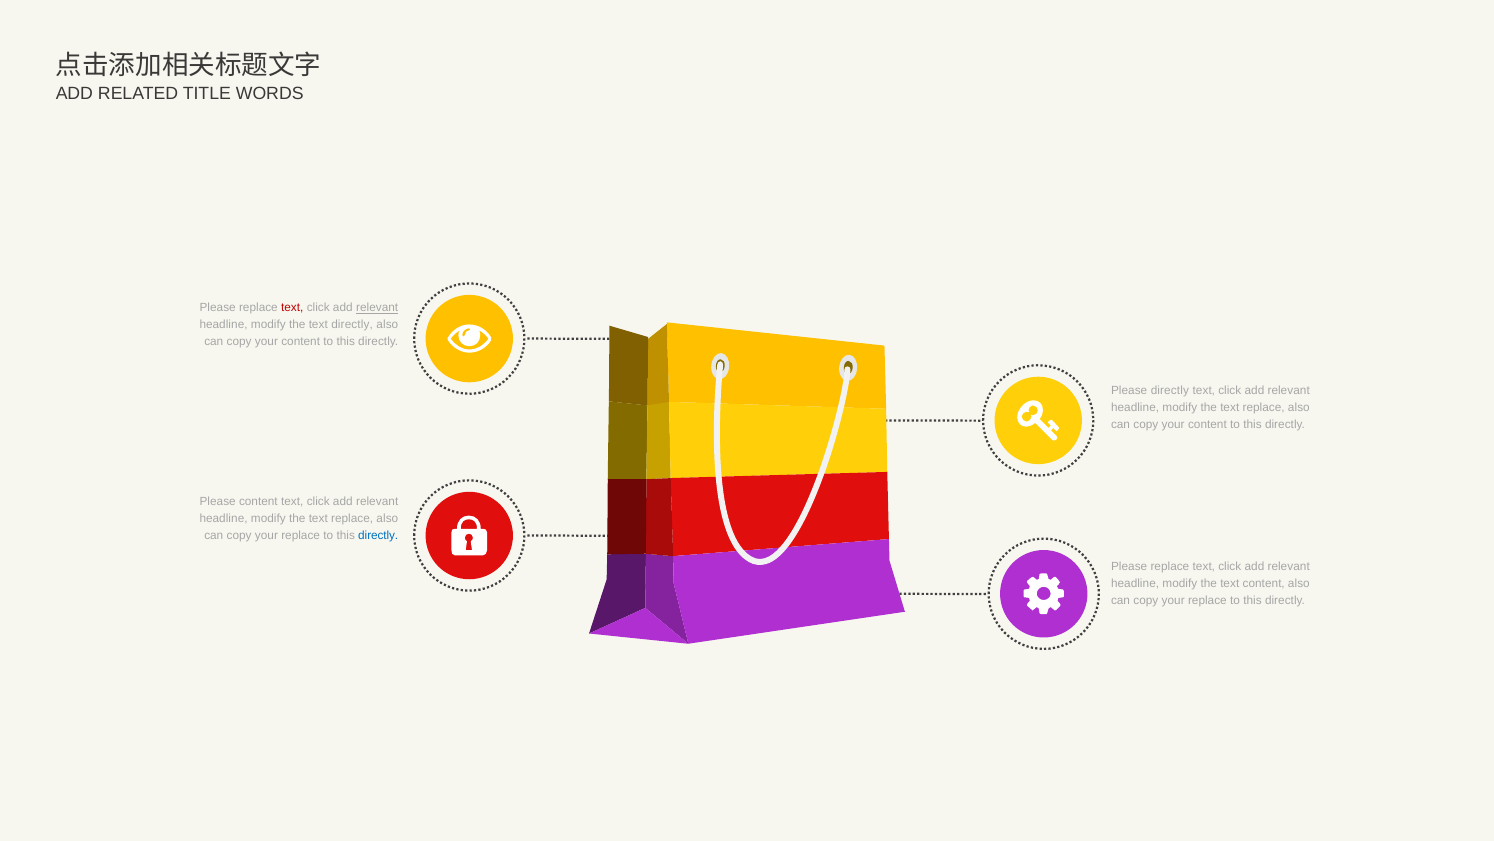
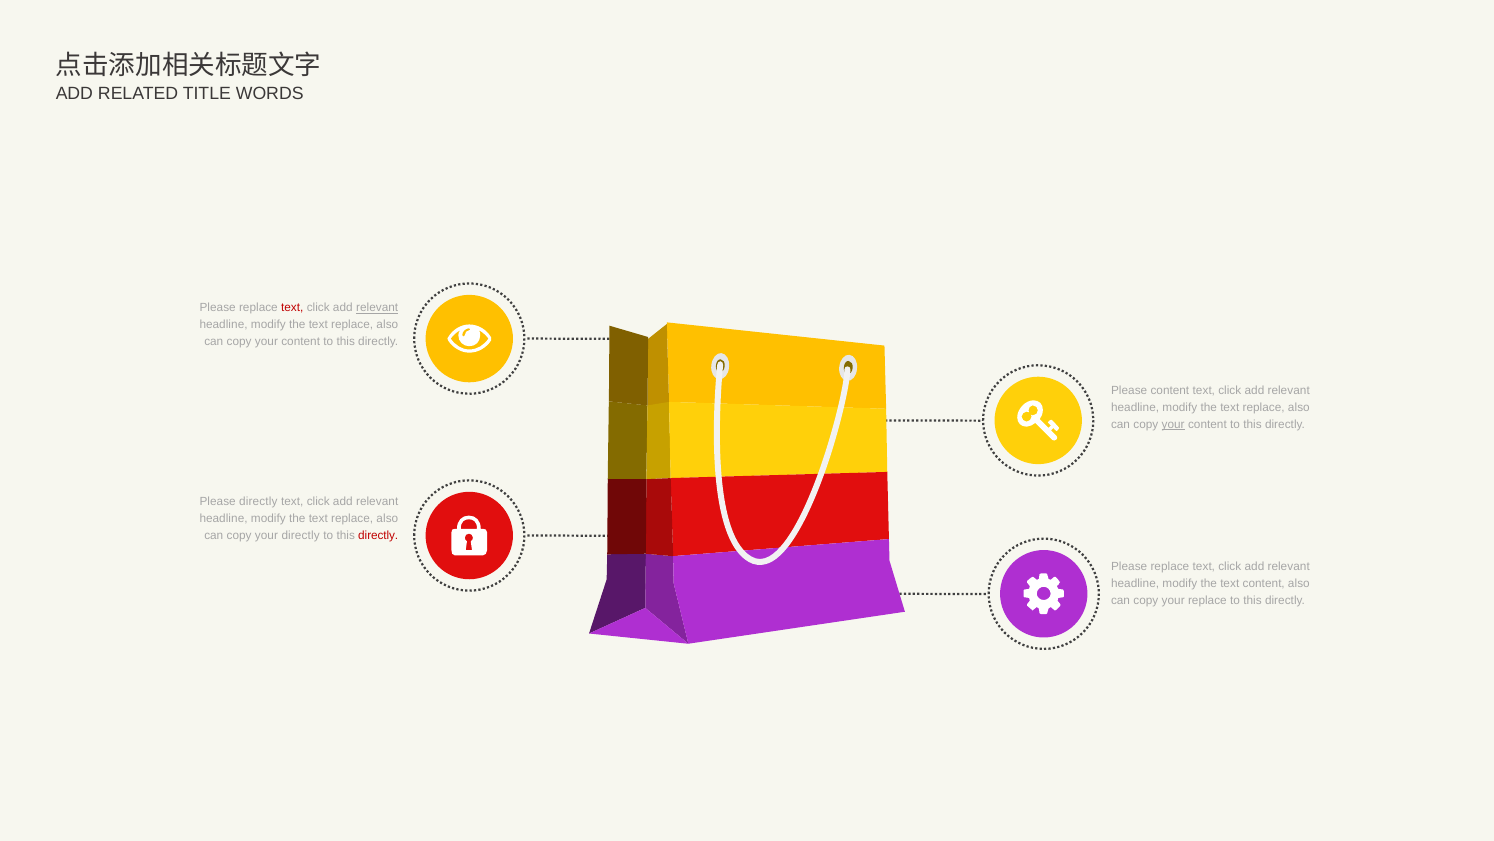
directly: directly -> replace (352, 325)
Please directly: directly -> content (1170, 390)
your underline: none -> present (1173, 424)
Please content: content -> directly (258, 501)
replace: replace -> directly (301, 535)
directly colour: blue -> red (378, 535)
